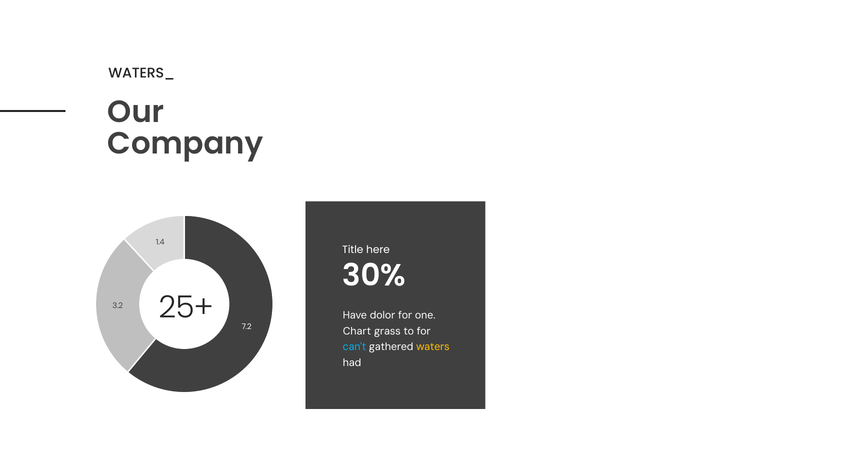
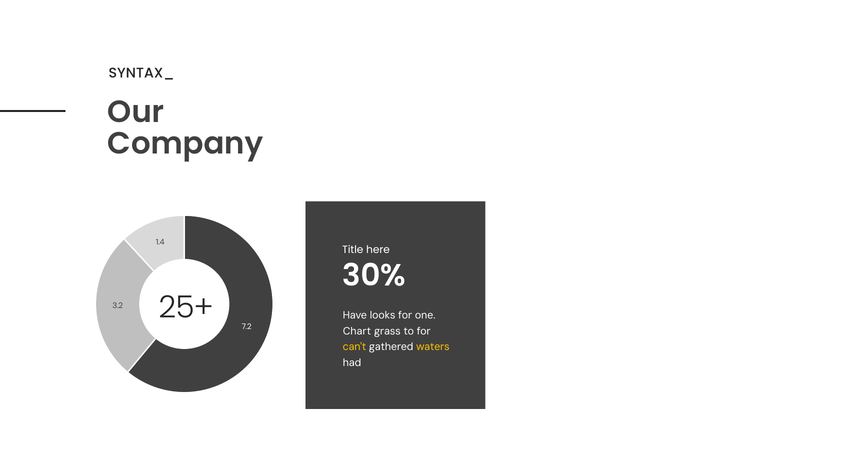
WATERS_: WATERS_ -> SYNTAX_ (142, 73)
dolor: dolor -> looks (383, 316)
can't colour: light blue -> yellow (354, 347)
